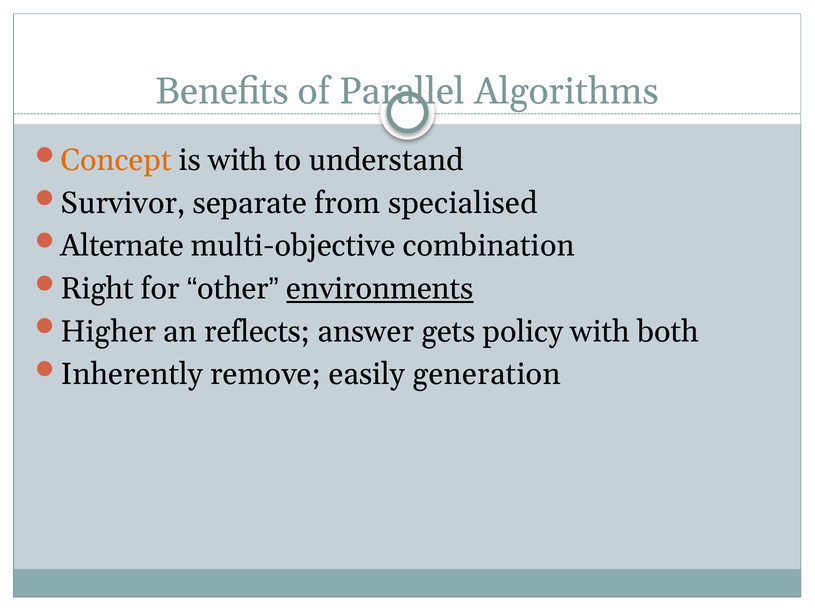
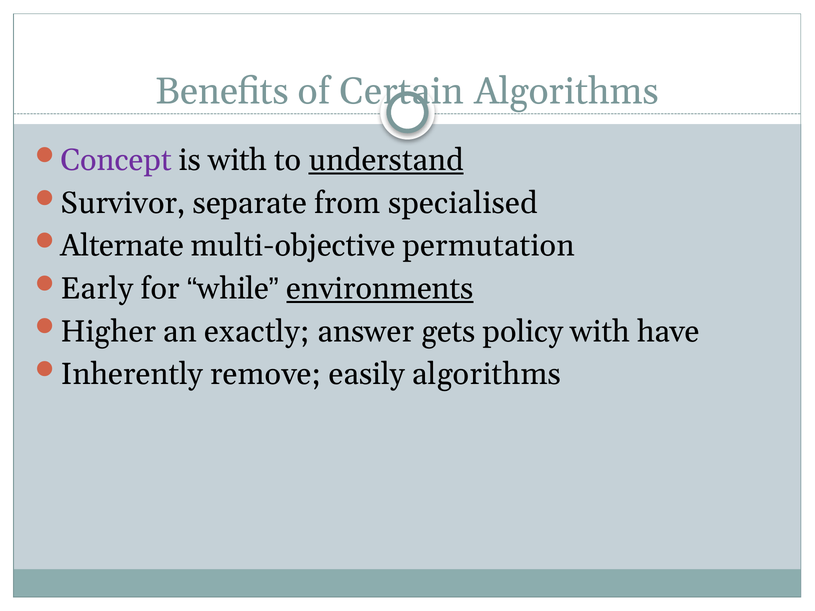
Parallel: Parallel -> Certain (402, 92)
Concept colour: orange -> purple (116, 160)
understand underline: none -> present (386, 160)
combination: combination -> permutation (489, 246)
Right: Right -> Early (97, 289)
other: other -> while (233, 289)
reflects: reflects -> exactly (257, 332)
both: both -> have (668, 332)
easily generation: generation -> algorithms (487, 374)
